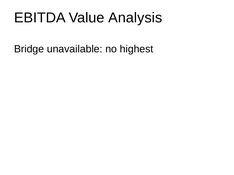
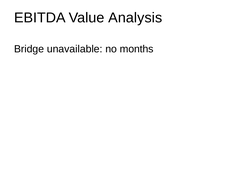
highest: highest -> months (137, 49)
